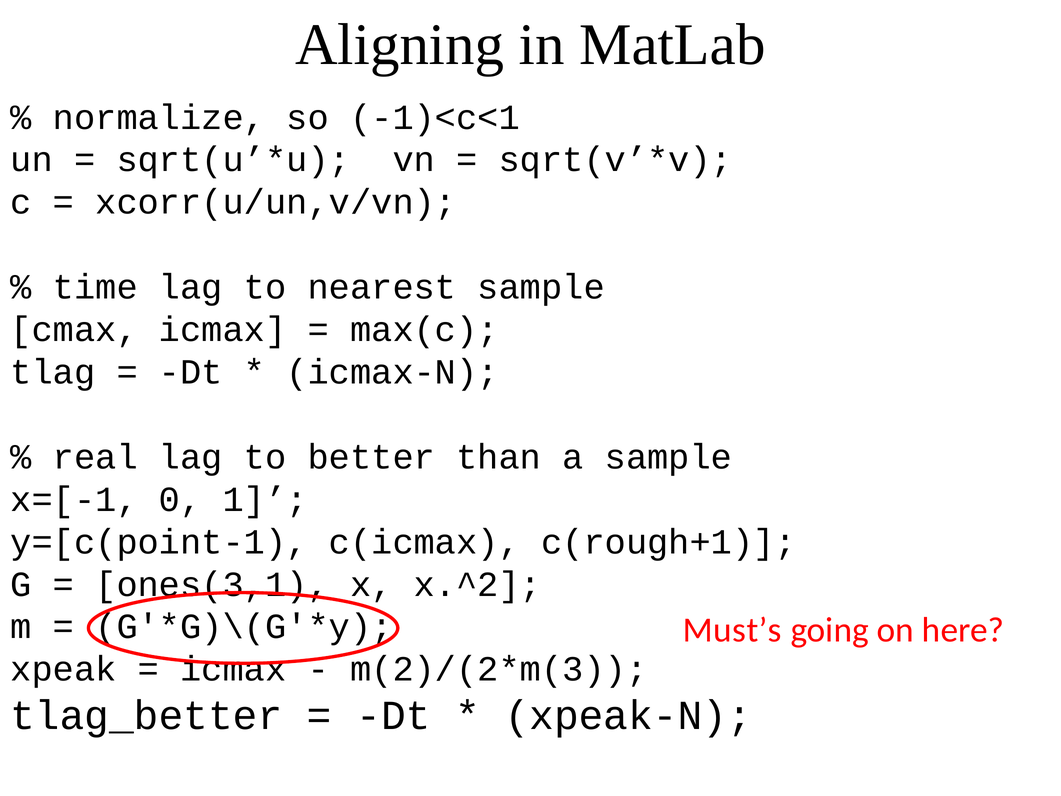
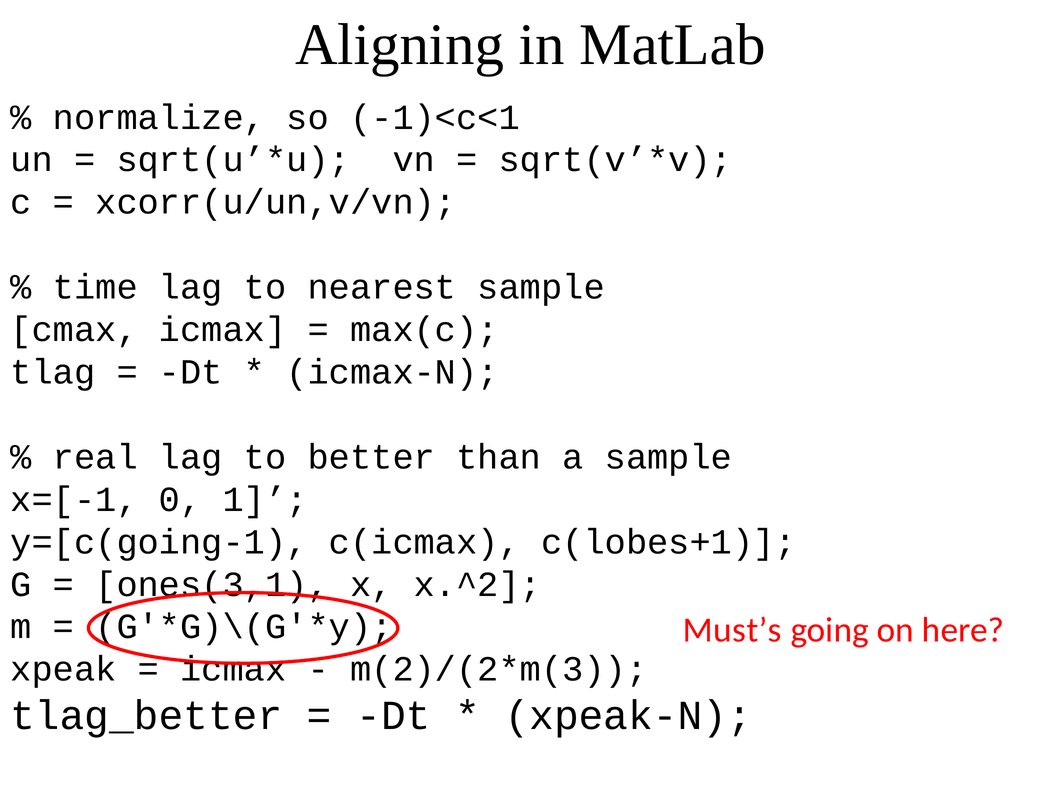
y=[c(point-1: y=[c(point-1 -> y=[c(going-1 (159, 542)
c(rough+1: c(rough+1 -> c(lobes+1 (668, 542)
